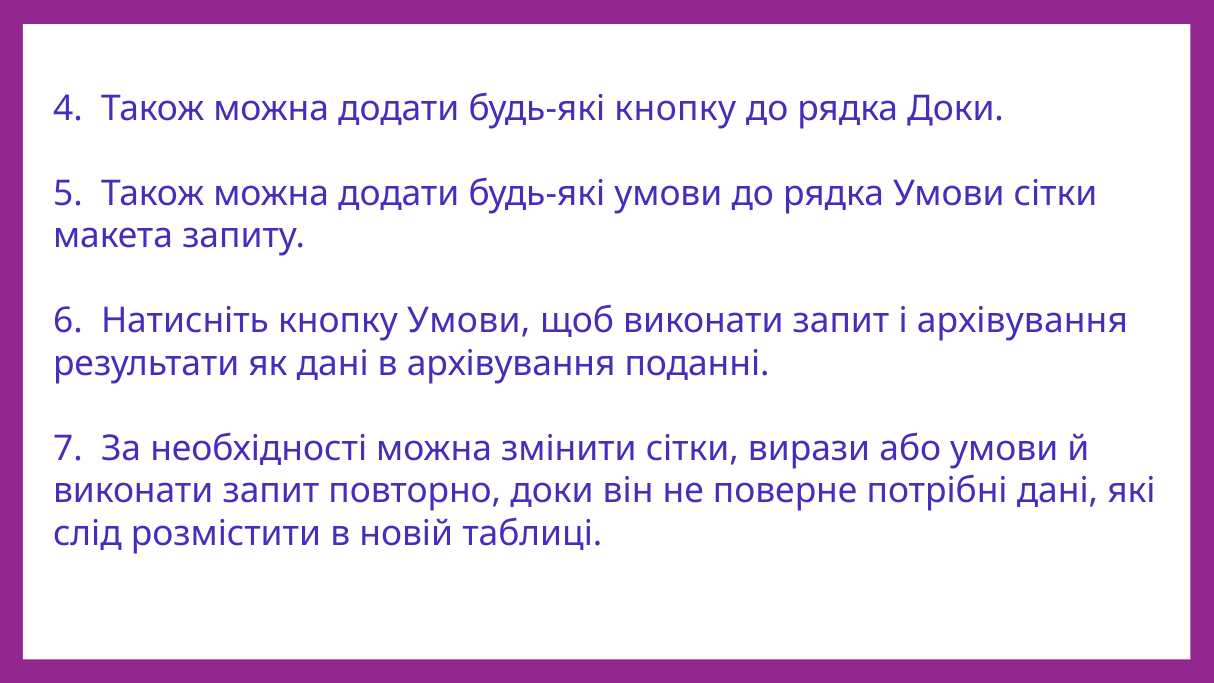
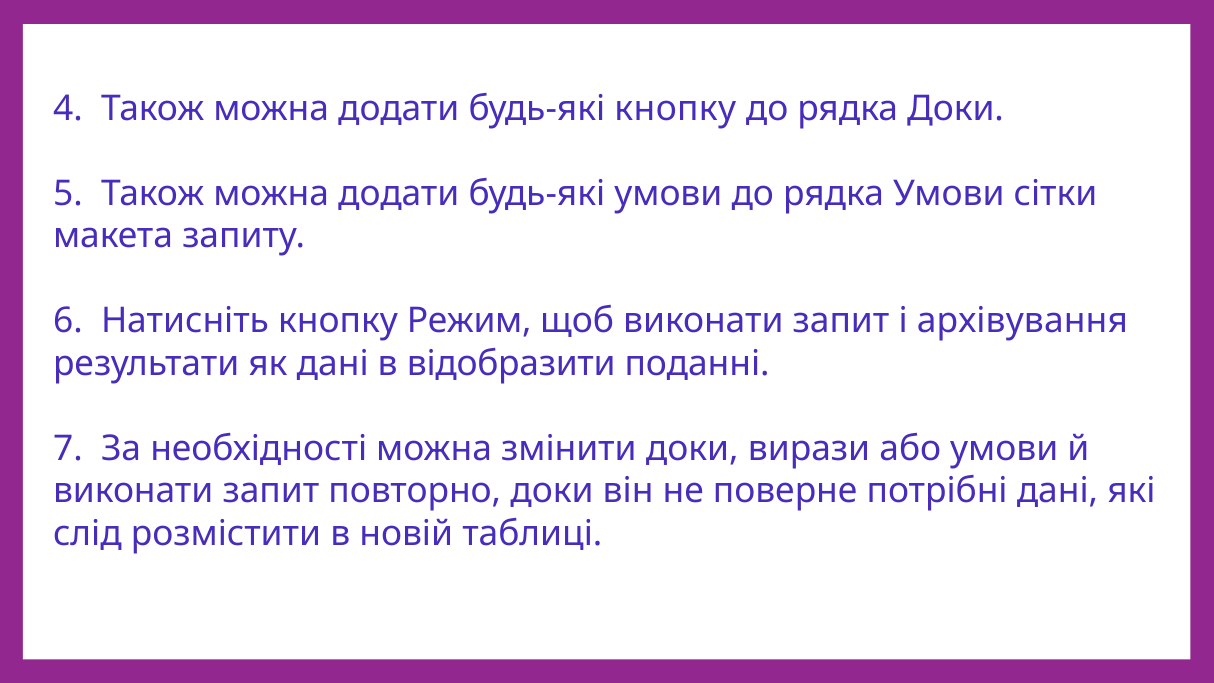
кнопку Умови: Умови -> Режим (469, 321)
в архівування: архівування -> відобразити (511, 364)
змінити сітки: сітки -> доки (692, 449)
